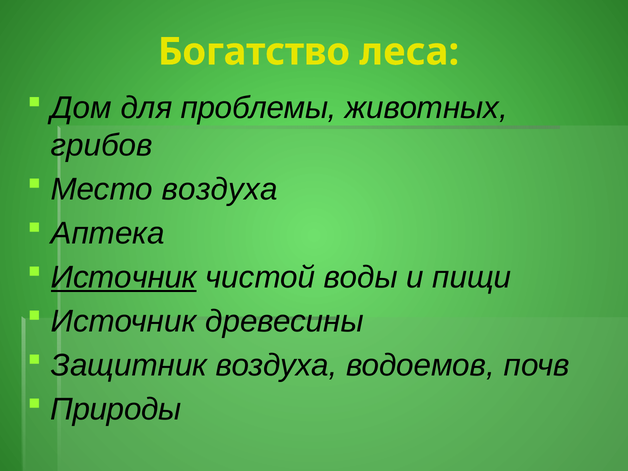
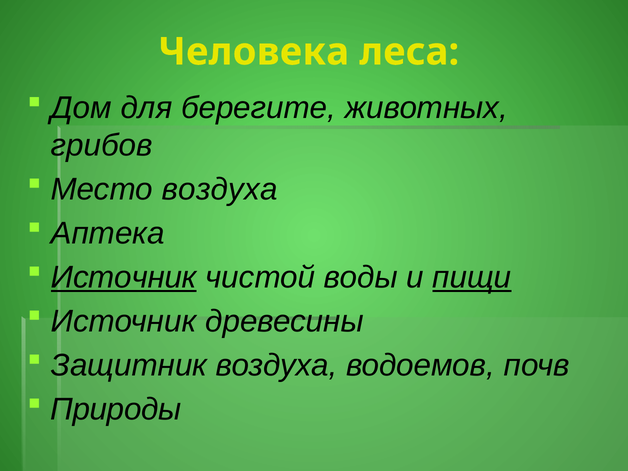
Богатство: Богатство -> Человека (254, 52)
проблемы: проблемы -> берегите (259, 108)
пищи underline: none -> present (472, 277)
